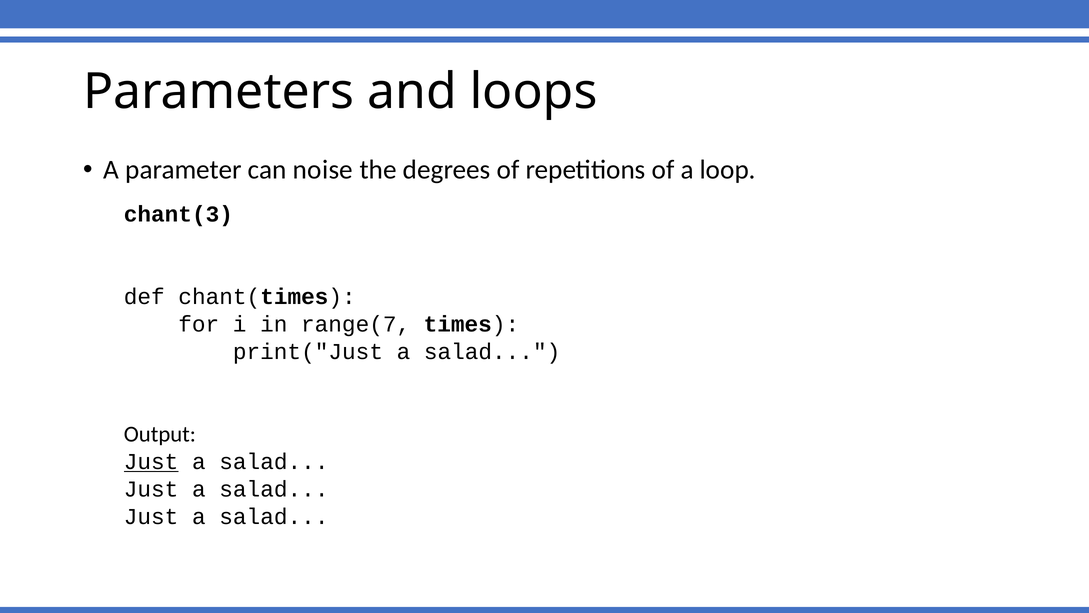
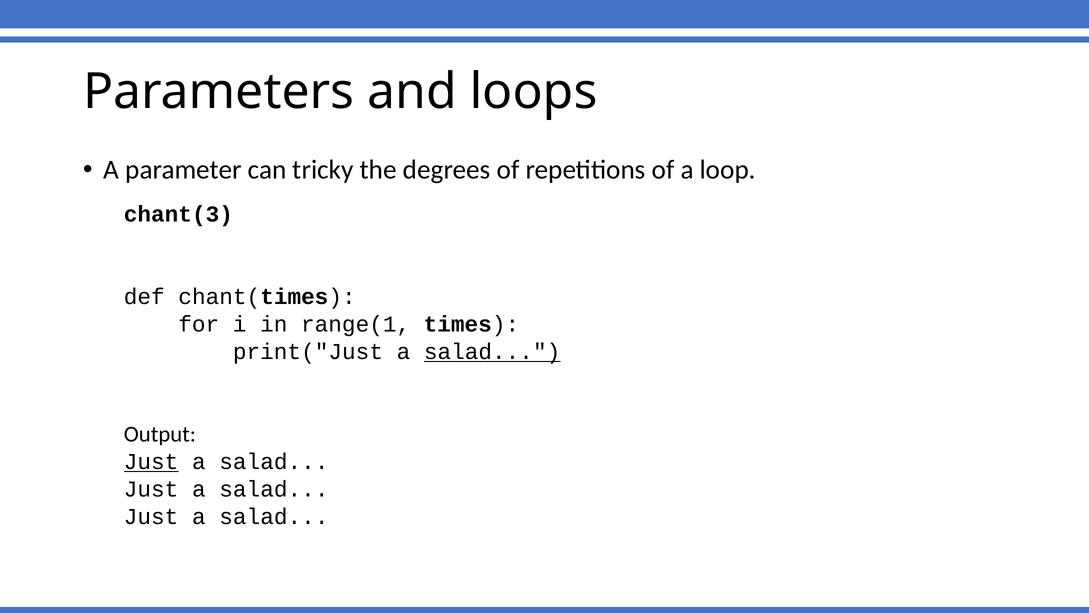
noise: noise -> tricky (323, 170)
range(7: range(7 -> range(1 (356, 324)
salad underline: none -> present (492, 352)
